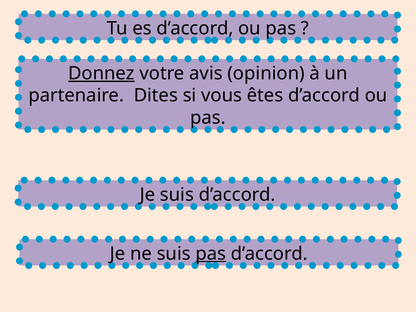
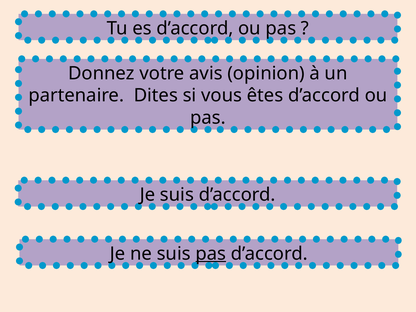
Donnez underline: present -> none (101, 73)
